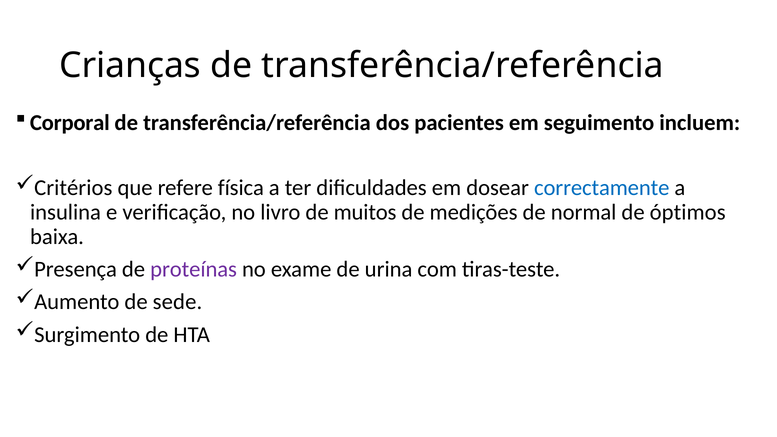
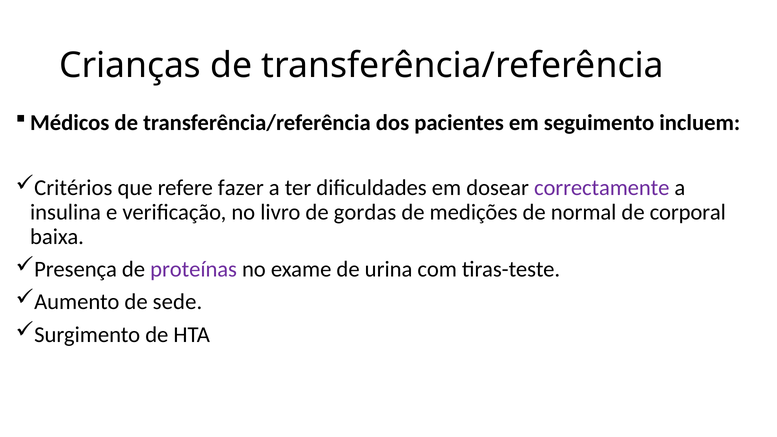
Corporal: Corporal -> Médicos (70, 123)
física: física -> fazer (241, 188)
correctamente colour: blue -> purple (602, 188)
muitos: muitos -> gordas (365, 212)
óptimos: óptimos -> corporal (688, 212)
